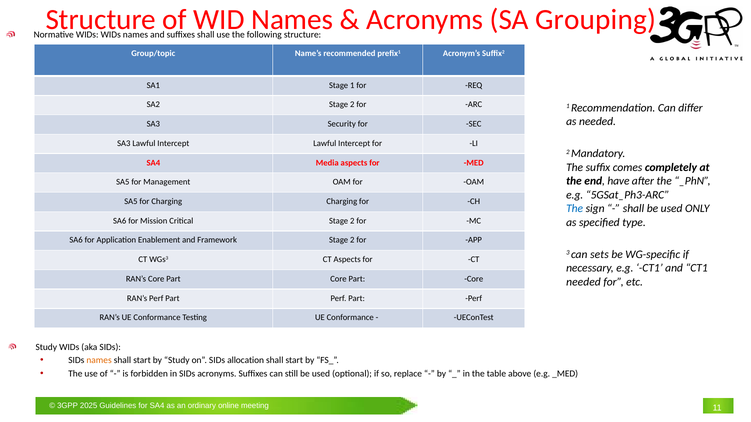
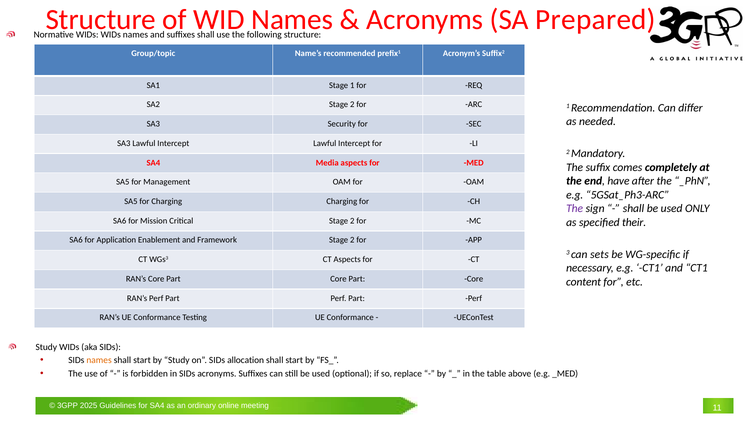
Grouping: Grouping -> Prepared (596, 19)
The colour: blue -> purple (575, 209)
type: type -> their (634, 223)
needed: needed -> content (584, 282)
